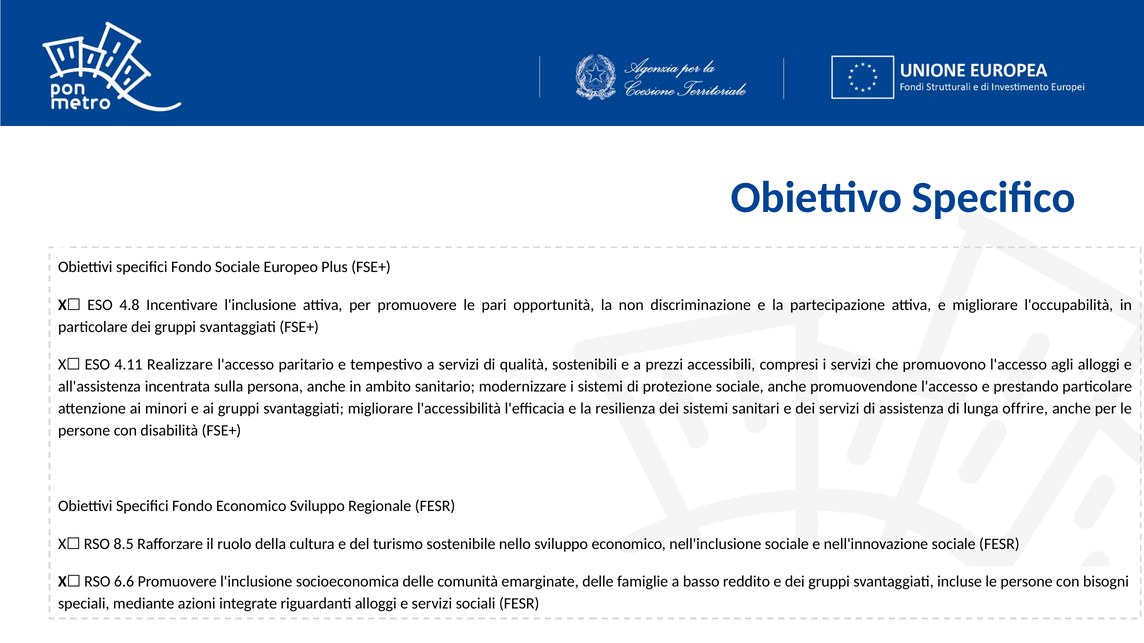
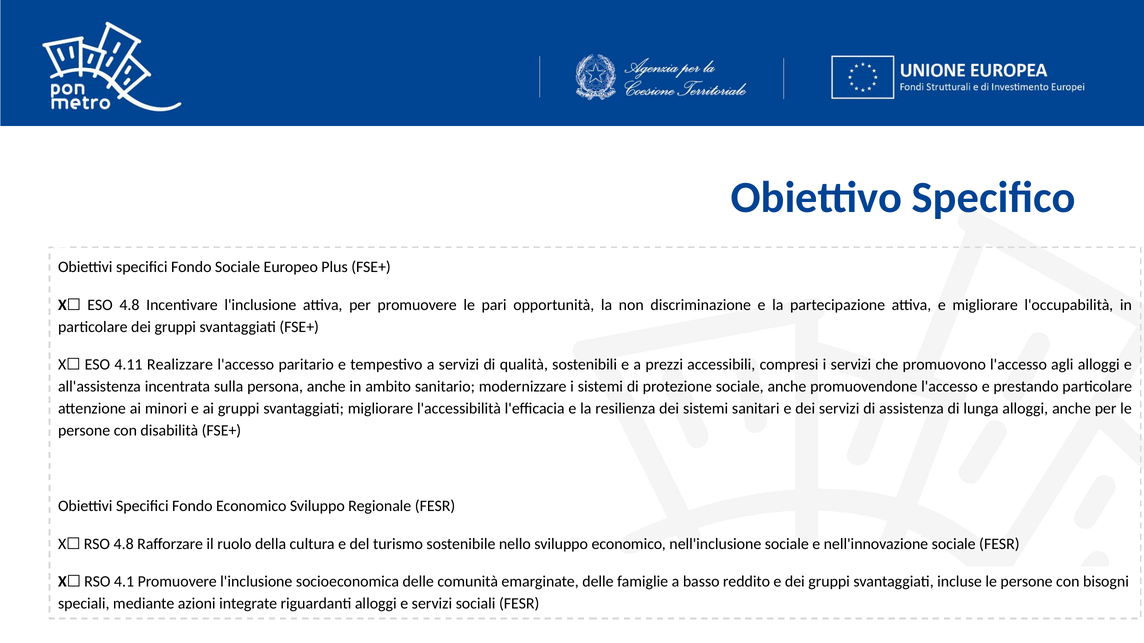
lunga offrire: offrire -> alloggi (1025, 409)
RSO 8.5: 8.5 -> 4.8 (124, 544)
6.6: 6.6 -> 4.1 (124, 582)
